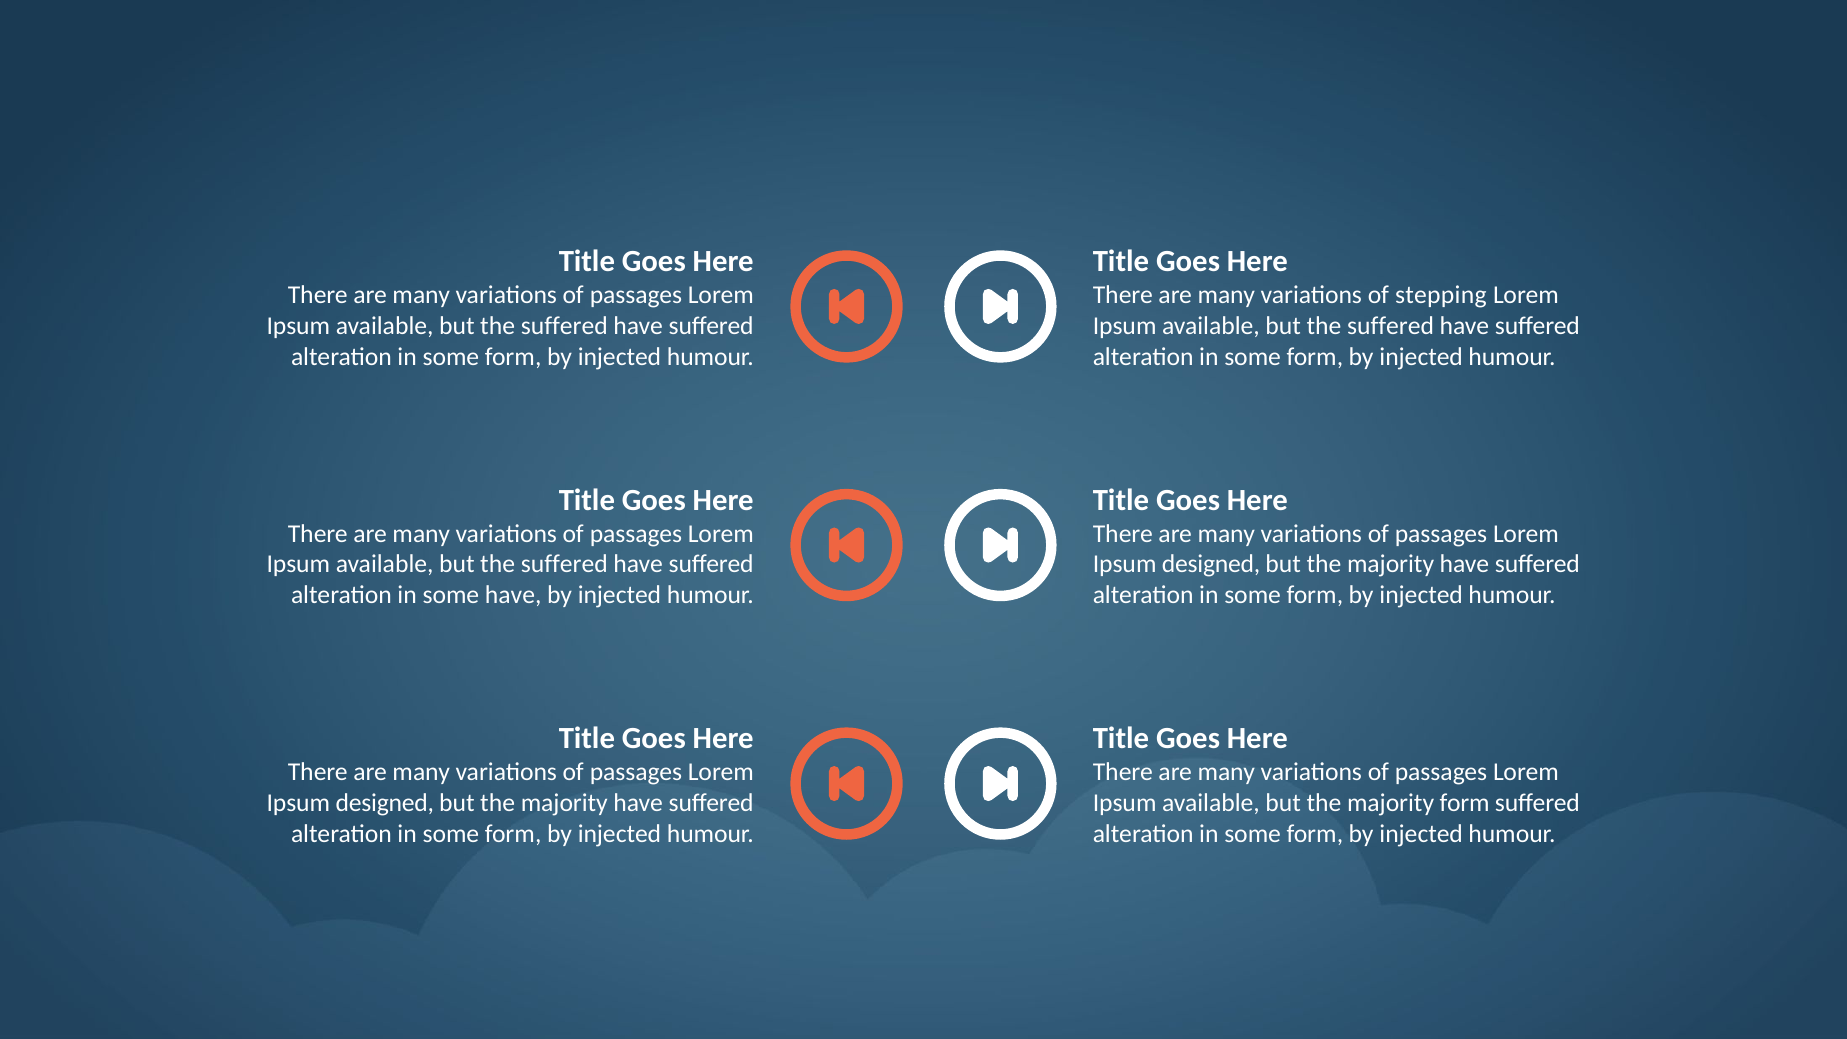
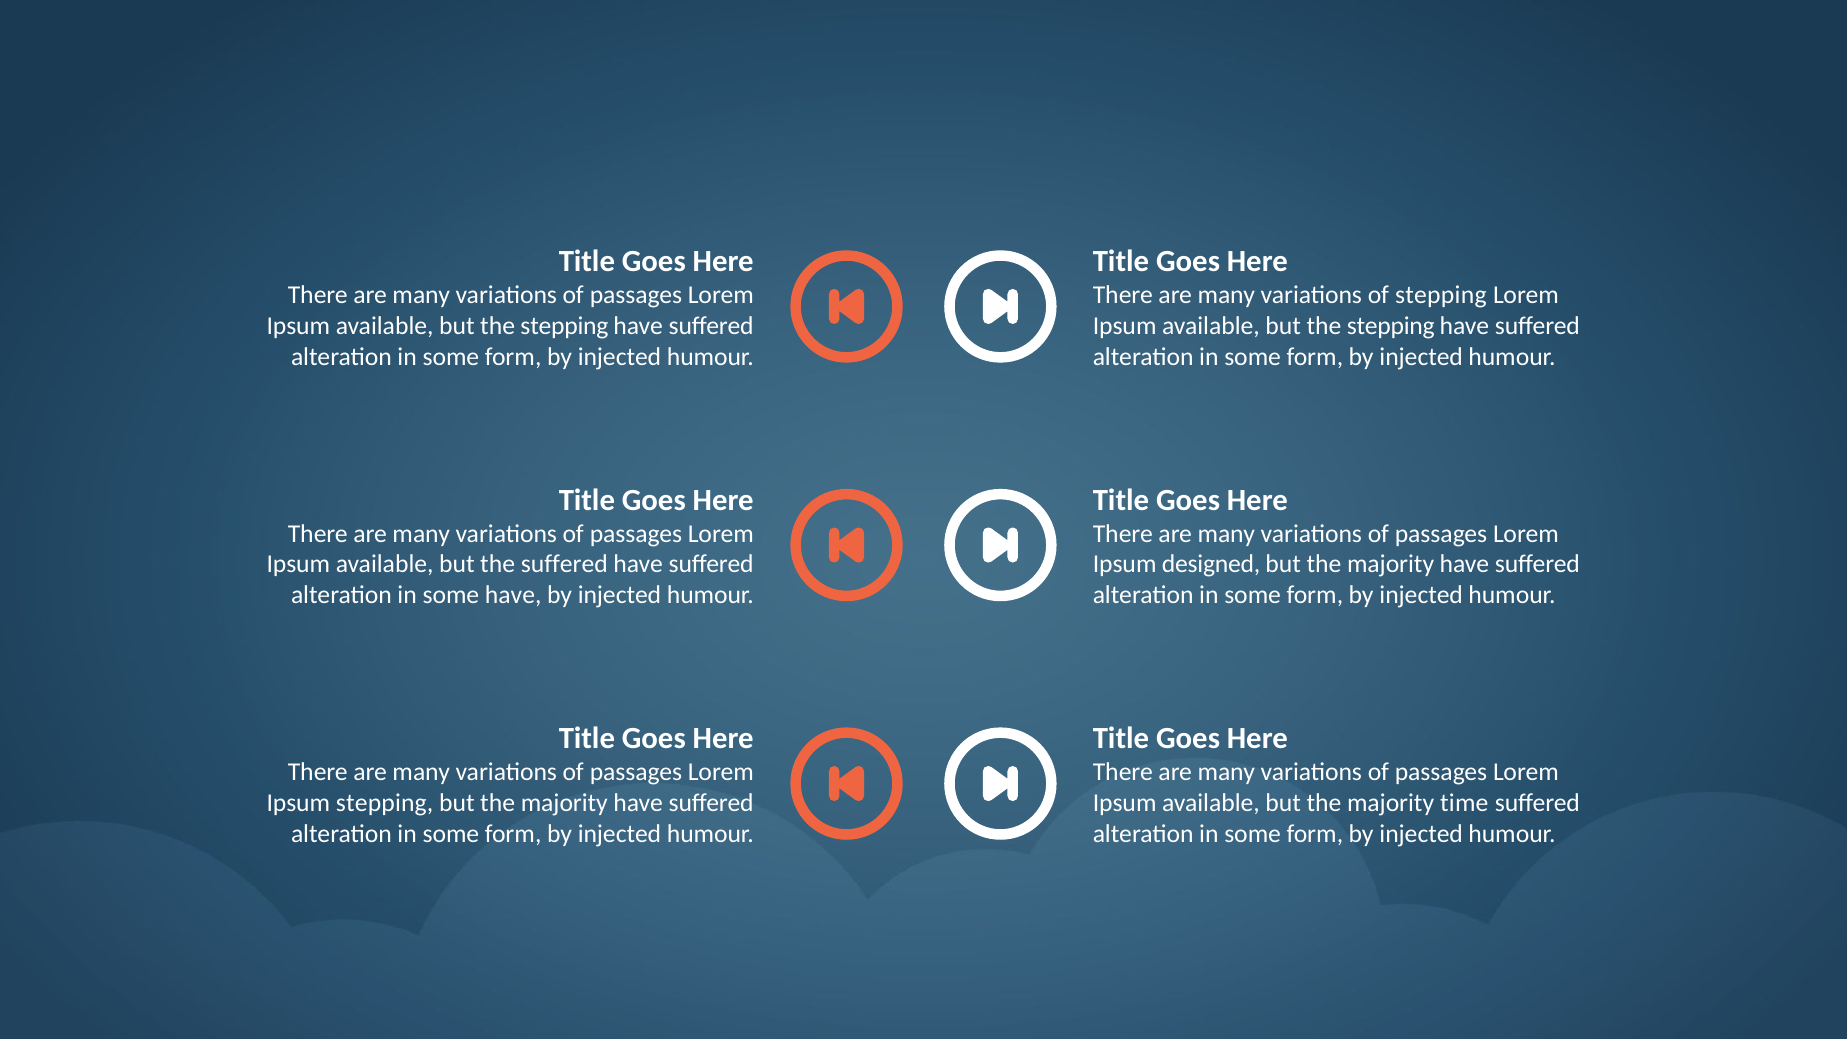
suffered: suffered -> stepping (564, 326)
suffered: suffered -> stepping (1391, 326)
designed: designed -> stepping (385, 803)
majority form: form -> time (1464, 803)
